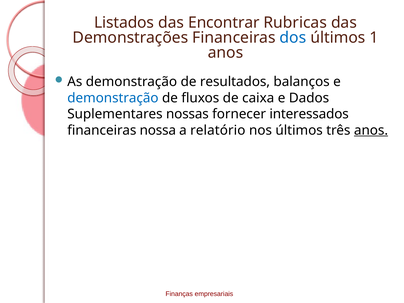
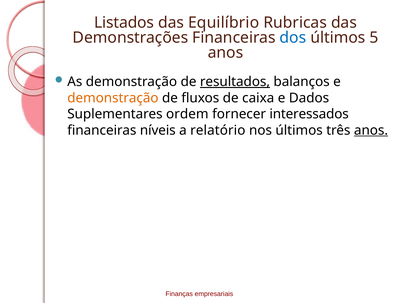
Encontrar: Encontrar -> Equilíbrio (224, 23)
1: 1 -> 5 (374, 38)
resultados underline: none -> present (235, 82)
demonstração colour: blue -> orange (113, 98)
nossas: nossas -> ordem (187, 114)
nossa: nossa -> níveis (158, 130)
